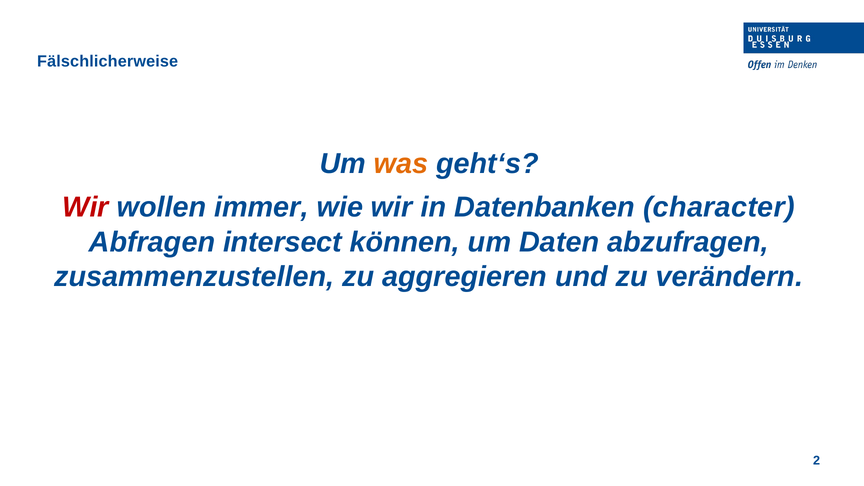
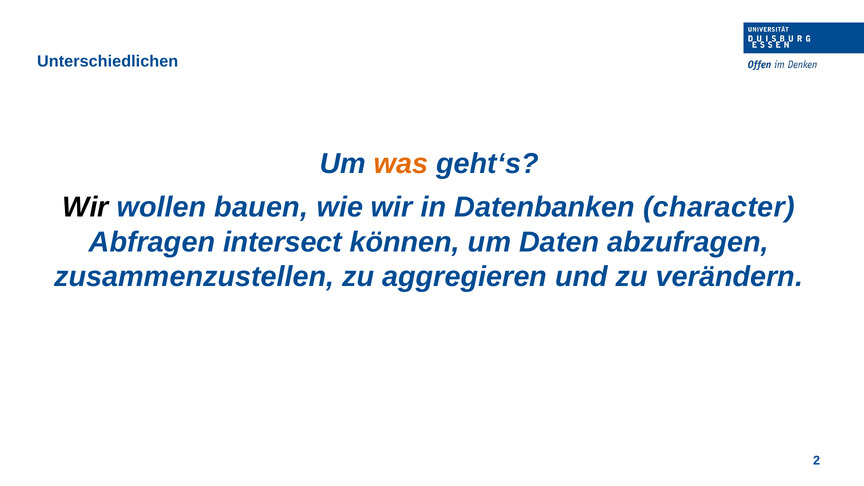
Fälschlicherweise: Fälschlicherweise -> Unterschiedlichen (108, 61)
Wir colour: red -> black (86, 207)
immer: immer -> bauen (261, 207)
